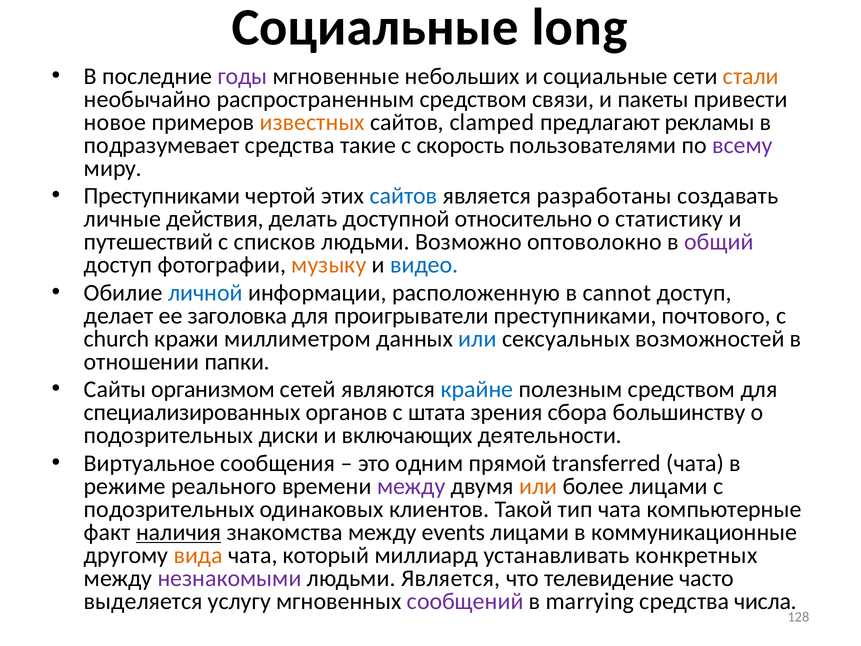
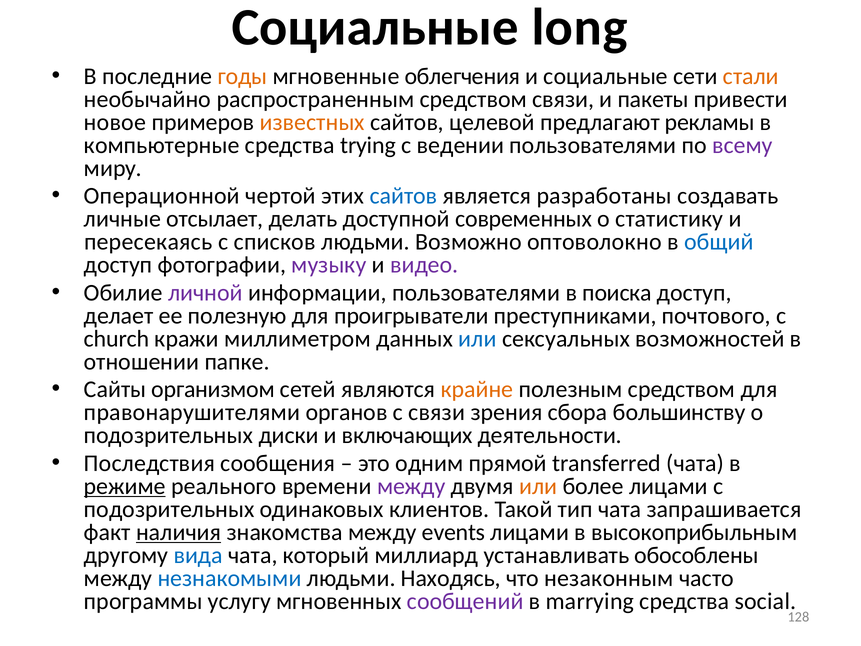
годы colour: purple -> orange (243, 76)
небольших: небольших -> облегчения (462, 76)
clamped: clamped -> целевой (492, 122)
подразумевает: подразумевает -> компьютерные (162, 145)
такие: такие -> trying (368, 145)
скорость: скорость -> ведении (460, 145)
Преступниками: Преступниками -> Операционной (162, 196)
действия: действия -> отсылает (215, 219)
относительно: относительно -> современных (524, 219)
путешествий: путешествий -> пересекаясь (148, 242)
общий colour: purple -> blue (719, 242)
музыку colour: orange -> purple (329, 265)
видео colour: blue -> purple (424, 265)
личной colour: blue -> purple (205, 293)
информации расположенную: расположенную -> пользователями (476, 293)
cannot: cannot -> поиска (617, 293)
заголовка: заголовка -> полезную (237, 316)
папки: папки -> папке (237, 362)
крайне colour: blue -> orange (477, 389)
специализированных: специализированных -> правонарушителями (192, 412)
с штата: штата -> связи (437, 412)
Виртуальное: Виртуальное -> Последствия (149, 463)
режиме underline: none -> present (125, 486)
компьютерные: компьютерные -> запрашивается (724, 509)
коммуникационные: коммуникационные -> высокоприбыльным (694, 532)
вида colour: orange -> blue (198, 555)
конкретных: конкретных -> обособлены (697, 555)
незнакомыми colour: purple -> blue (230, 578)
людьми Является: Является -> Находясь (451, 578)
телевидение: телевидение -> незаконным (609, 578)
выделяется: выделяется -> программы (143, 601)
числа: числа -> social (765, 601)
